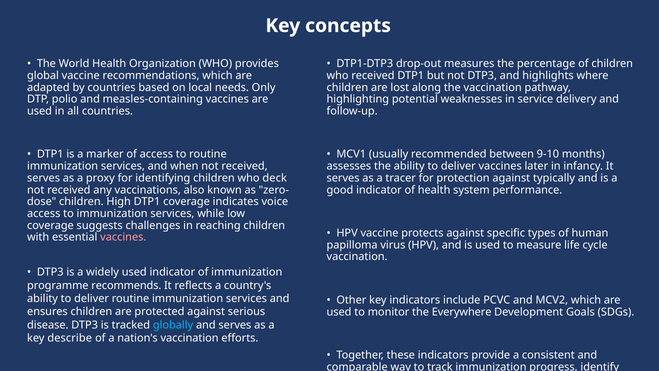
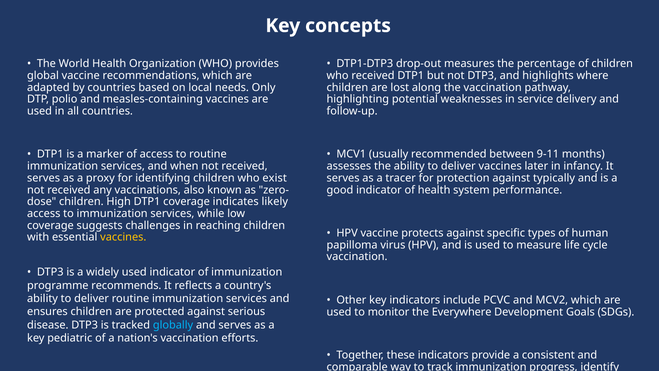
9-10: 9-10 -> 9-11 (548, 154)
deck: deck -> exist (275, 178)
voice: voice -> likely (275, 202)
vaccines colour: pink -> yellow (123, 237)
describe: describe -> pediatric (70, 338)
